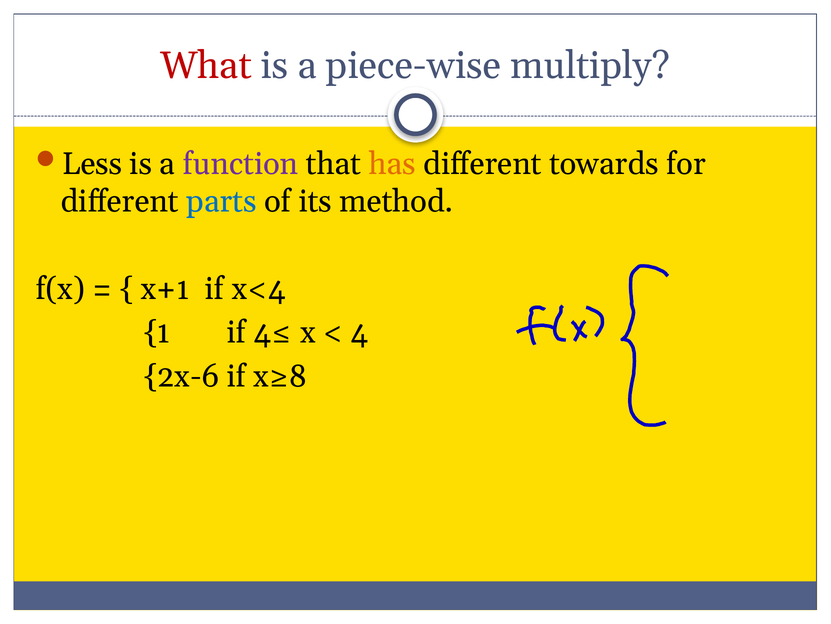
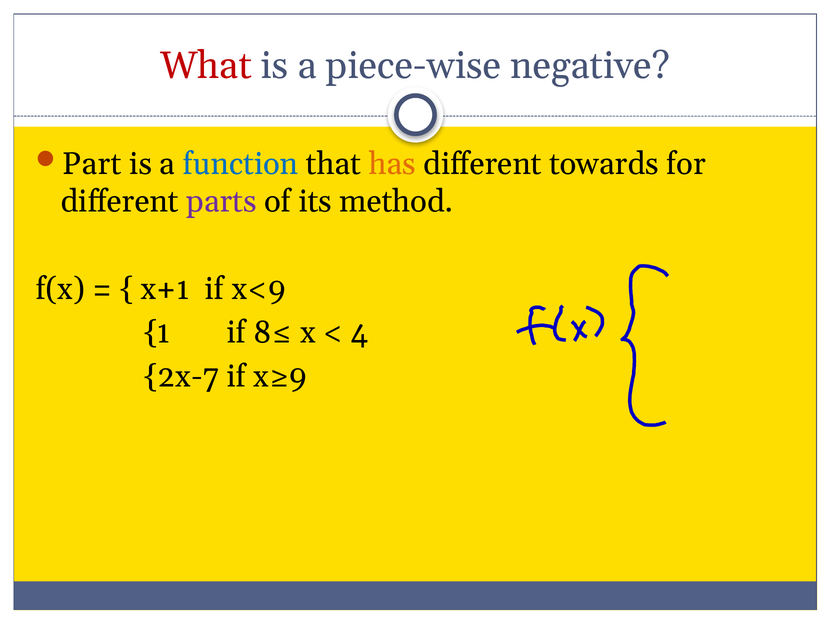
multiply: multiply -> negative (590, 65)
Less: Less -> Part (92, 164)
function colour: purple -> blue (241, 164)
parts colour: blue -> purple (221, 201)
x<4: x<4 -> x<9 (259, 289)
4≤: 4≤ -> 8≤ (273, 332)
2x-6: 2x-6 -> 2x-7 (181, 376)
x≥8: x≥8 -> x≥9 (280, 376)
